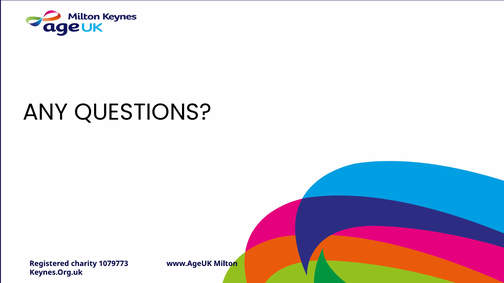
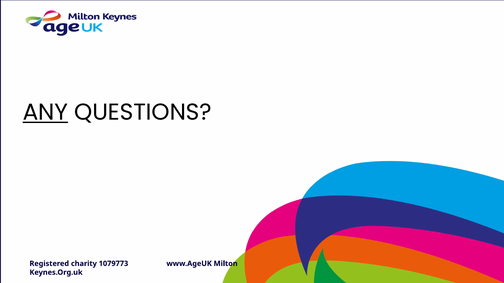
ANY underline: none -> present (45, 113)
